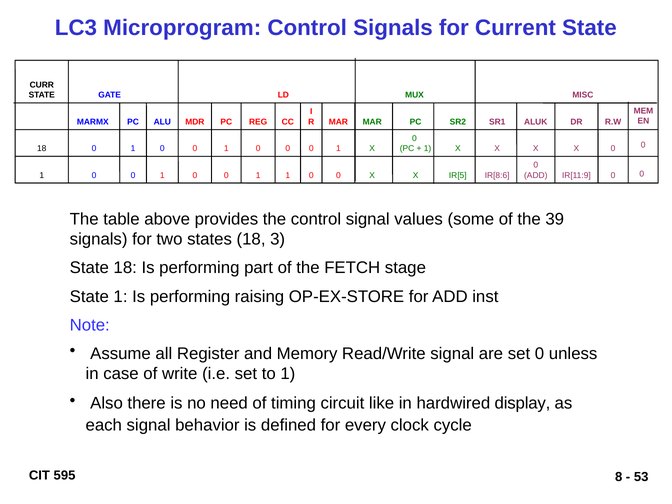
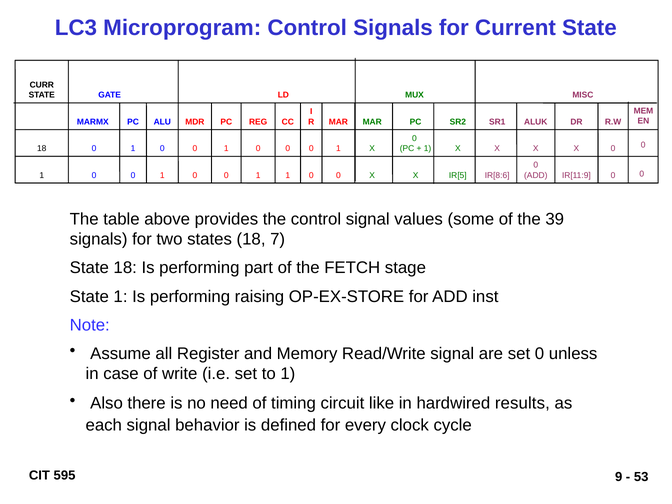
3: 3 -> 7 (278, 239)
display: display -> results (522, 403)
8: 8 -> 9 (619, 477)
